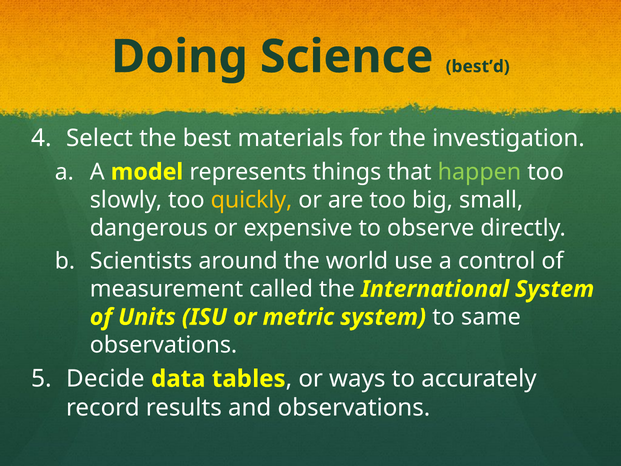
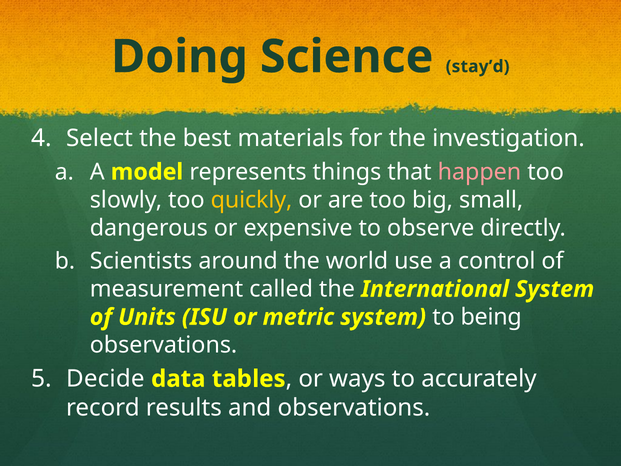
best’d: best’d -> stay’d (478, 66)
happen colour: light green -> pink (479, 172)
same: same -> being (491, 317)
